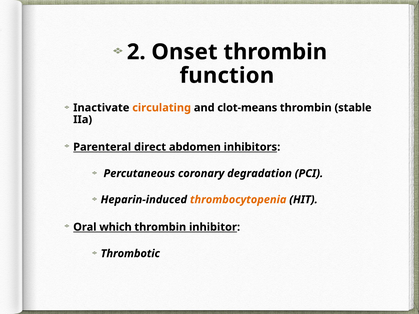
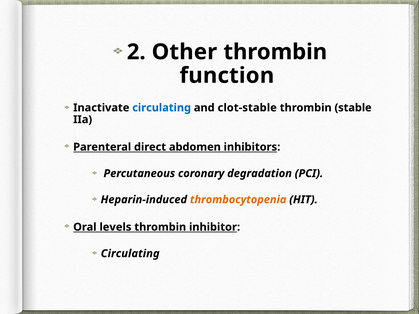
Onset: Onset -> Other (184, 52)
circulating colour: orange -> blue (162, 108)
clot-means: clot-means -> clot-stable (247, 108)
which: which -> levels (115, 227)
Thrombotic: Thrombotic -> Circulating (130, 254)
